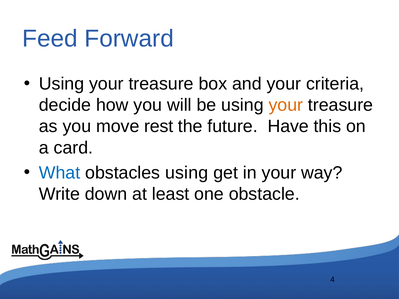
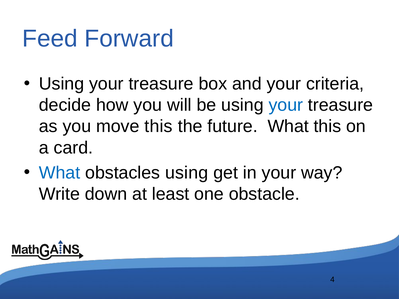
your colour: orange -> blue (286, 105)
move rest: rest -> this (159, 126)
future Have: Have -> What (288, 126)
